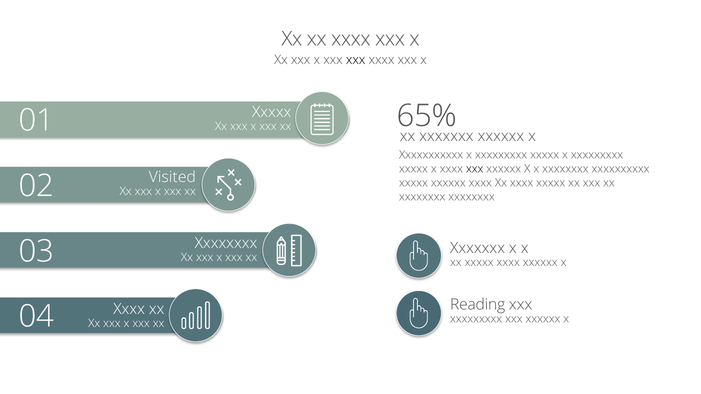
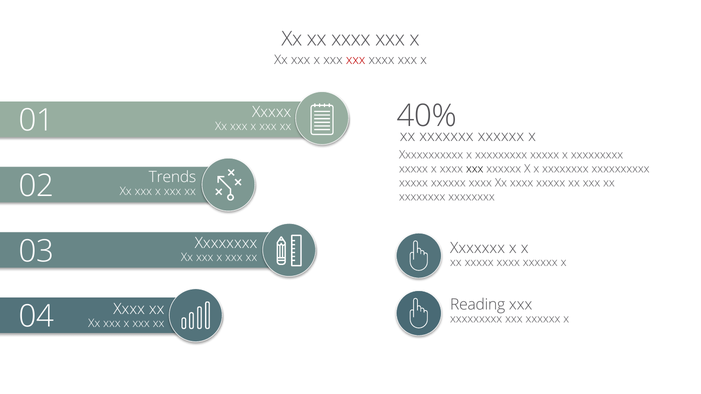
xxx colour: black -> red (356, 60)
65%: 65% -> 40% (427, 116)
Visited: Visited -> Trends (172, 177)
